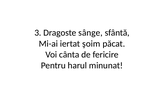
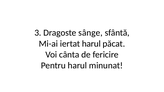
iertat şoim: şoim -> harul (91, 44)
